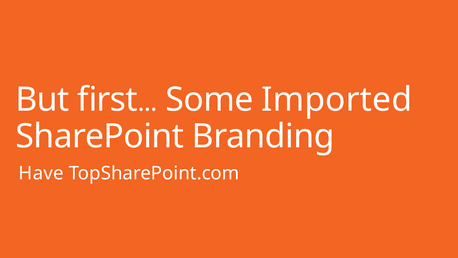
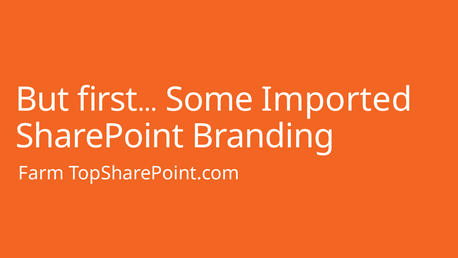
Have: Have -> Farm (41, 173)
